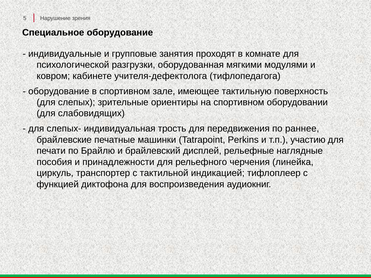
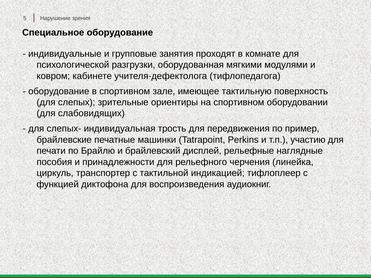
раннее: раннее -> пример (302, 129)
